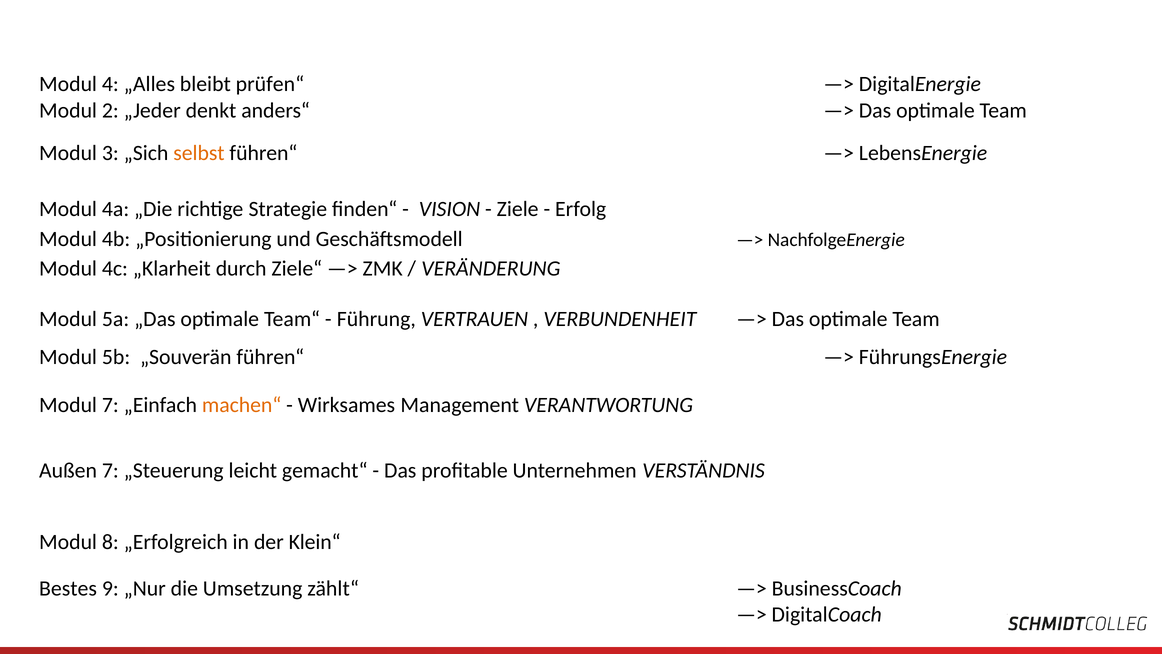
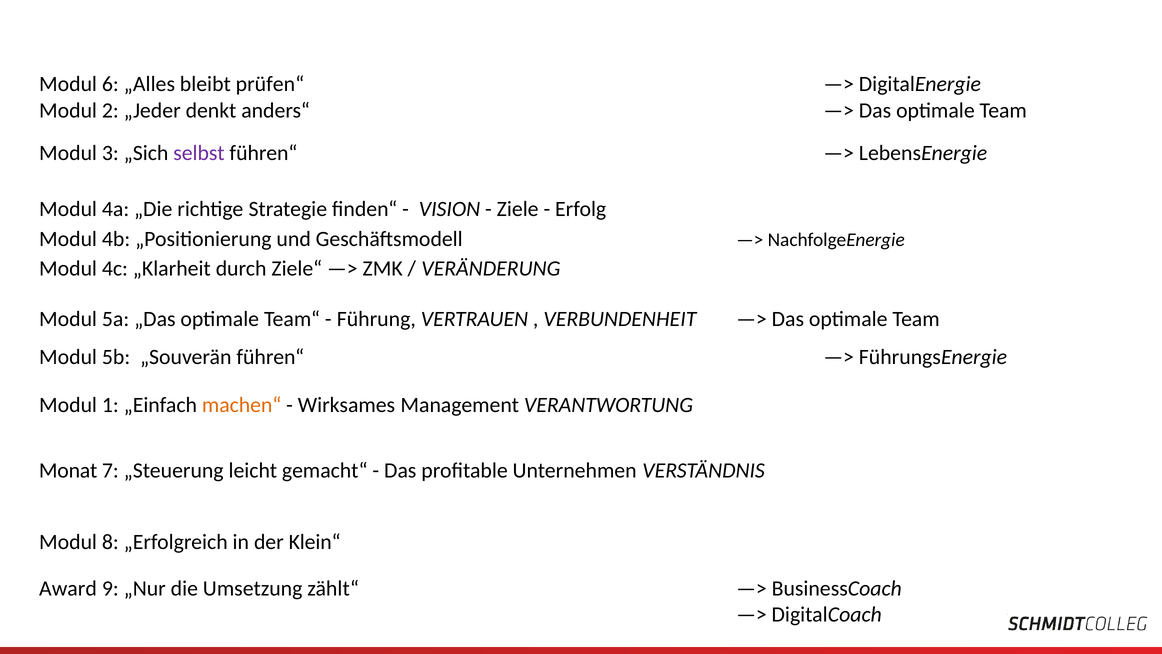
4: 4 -> 6 (110, 84)
selbst colour: orange -> purple (199, 153)
Modul 7: 7 -> 1 (110, 405)
Außen: Außen -> Monat (68, 470)
Bestes: Bestes -> Award (68, 588)
